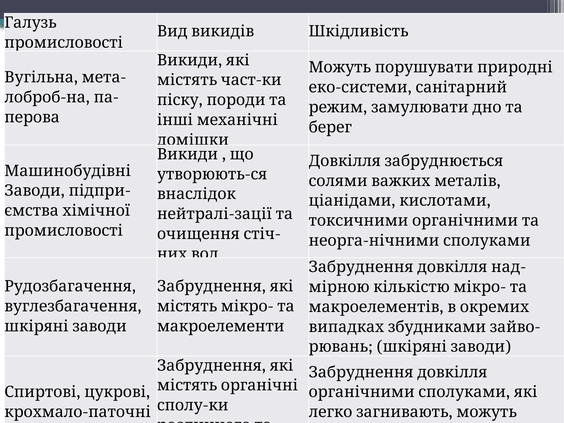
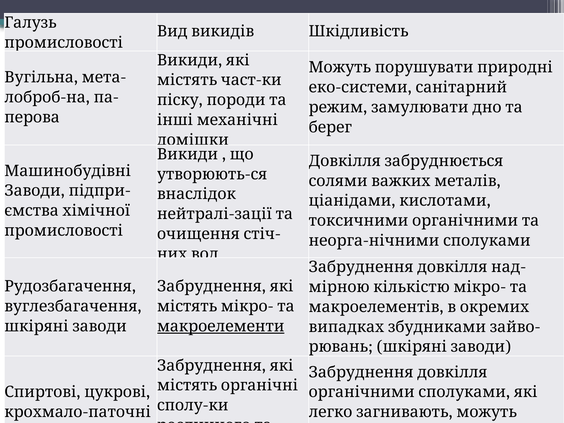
макроелементи underline: none -> present (221, 326)
